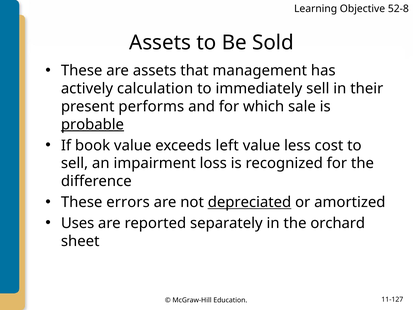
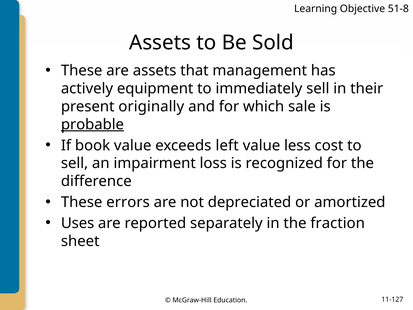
52-8: 52-8 -> 51-8 (398, 9)
calculation: calculation -> equipment (155, 89)
performs: performs -> originally (151, 106)
depreciated underline: present -> none (250, 202)
orchard: orchard -> fraction (338, 223)
